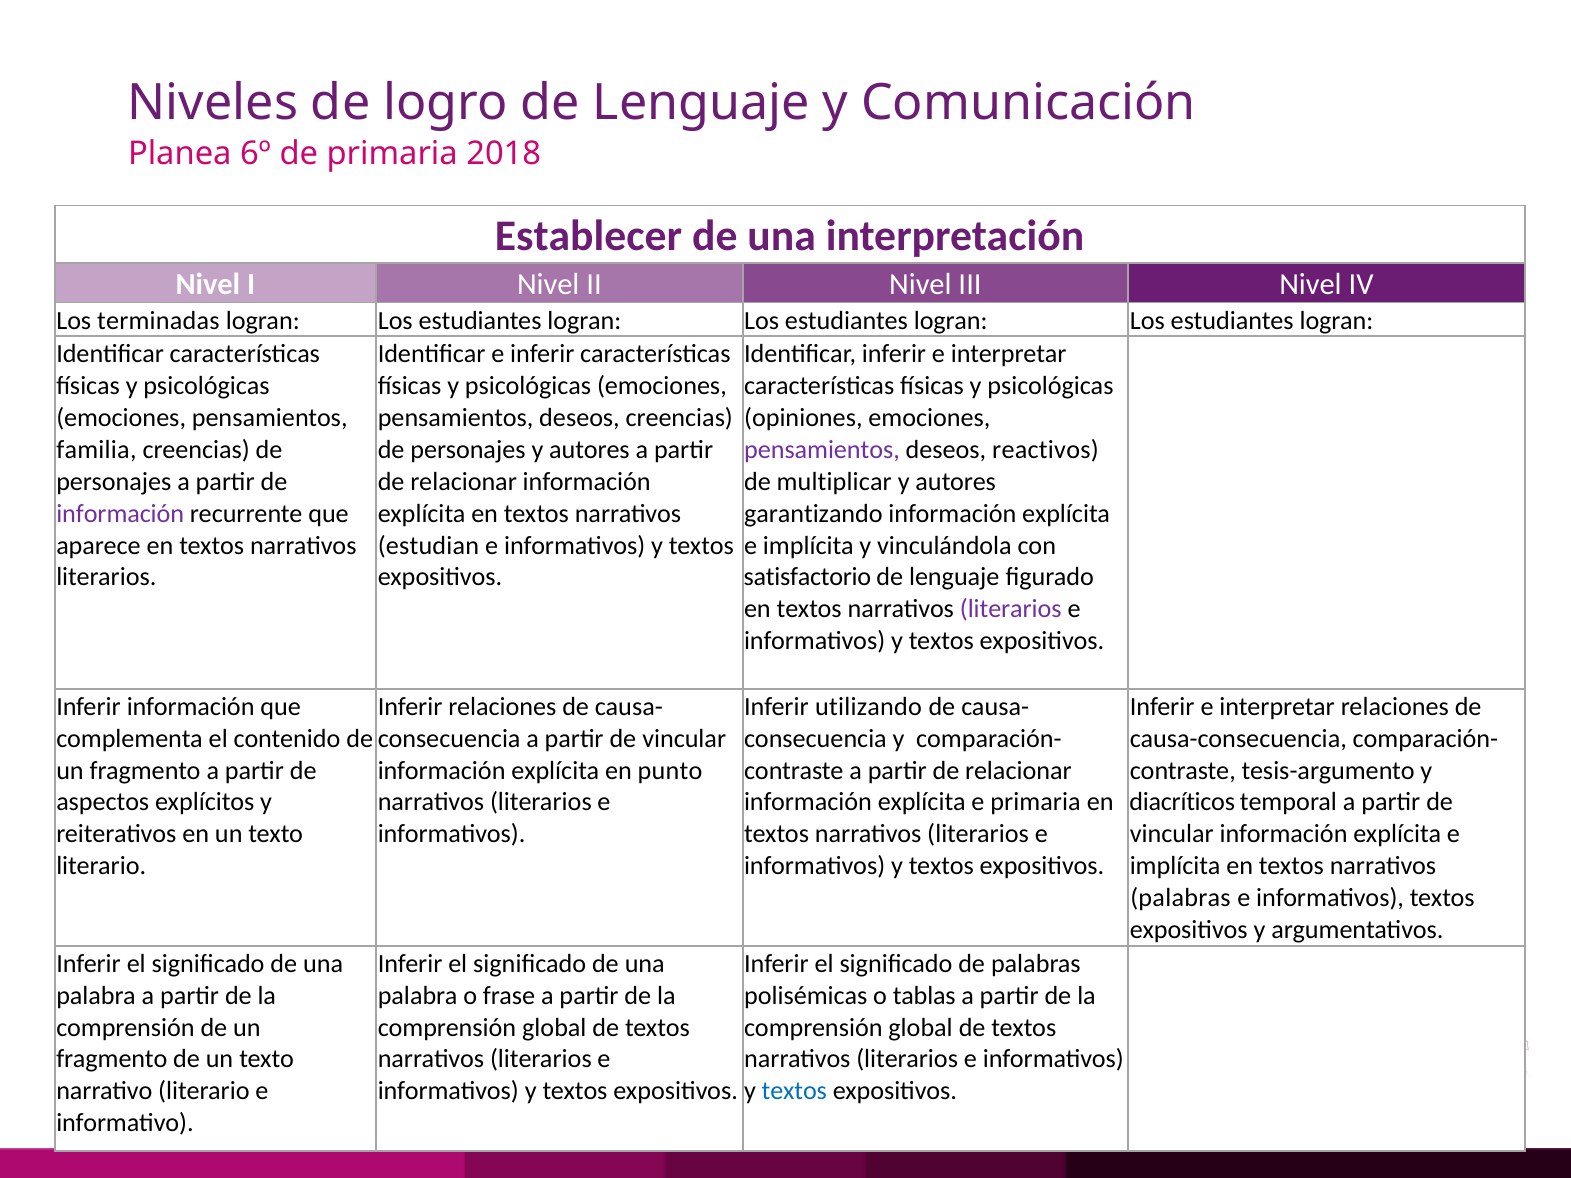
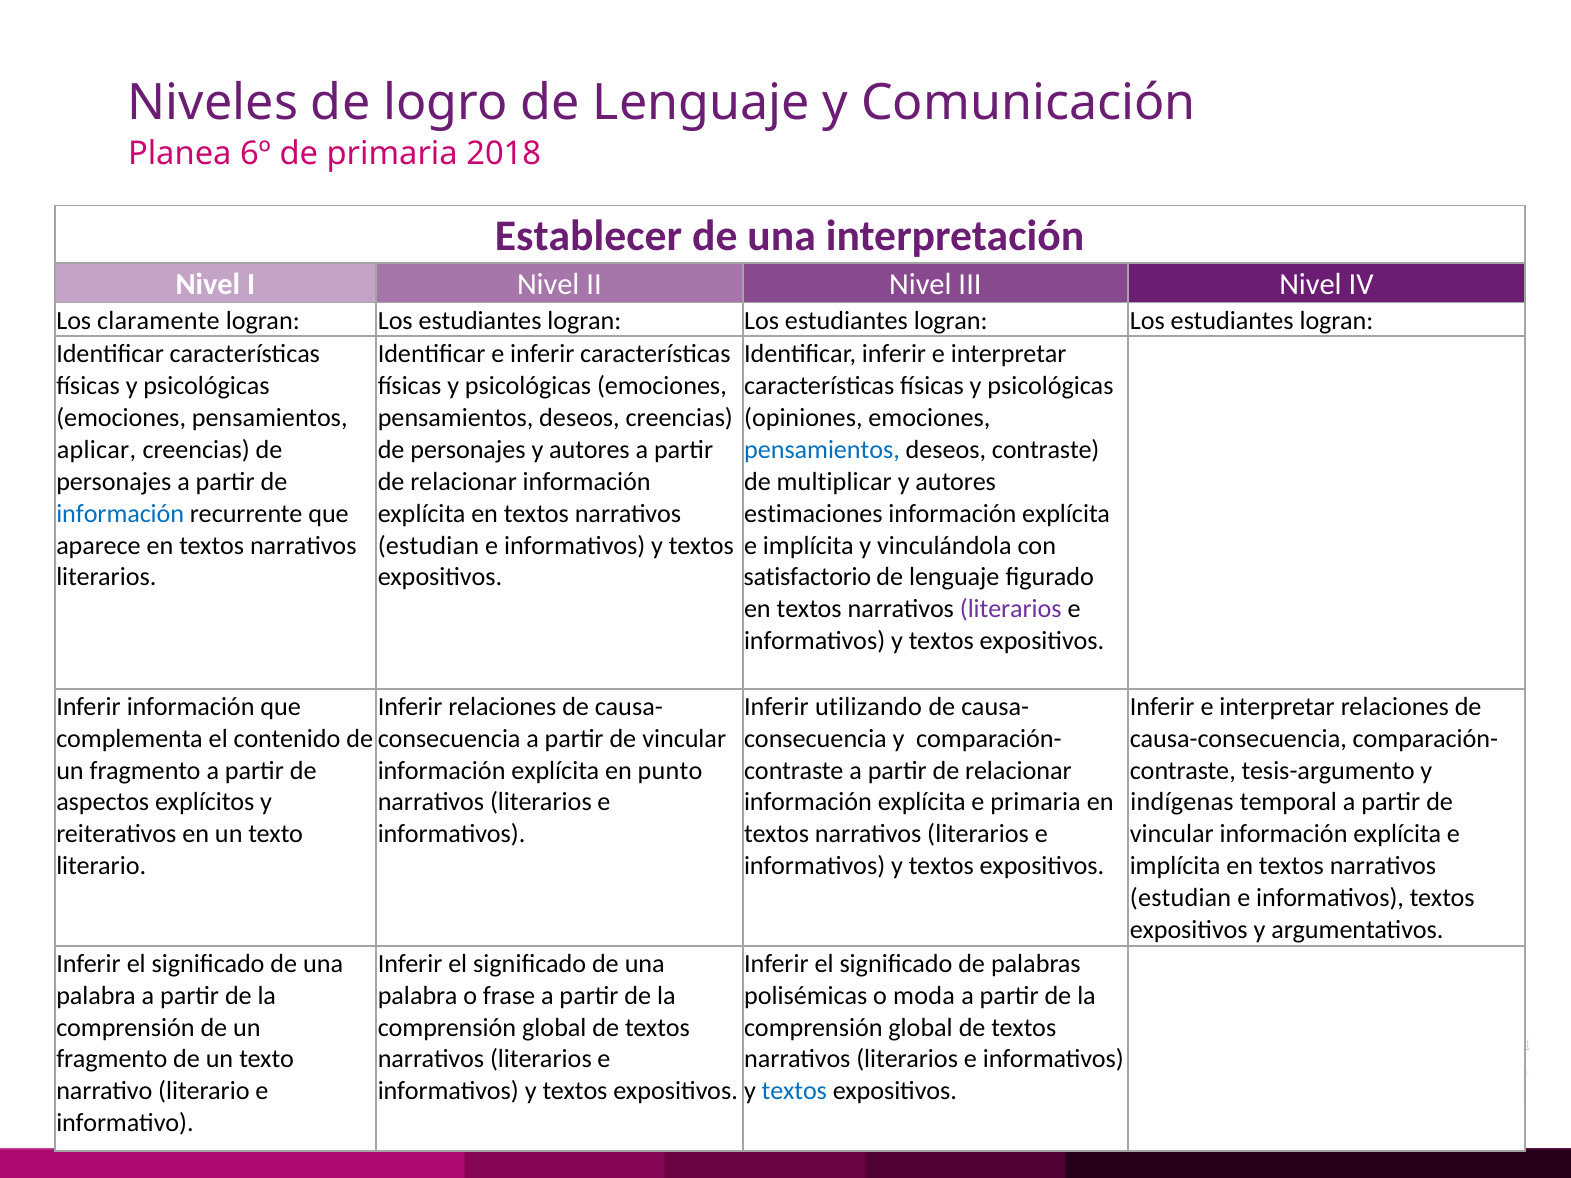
terminadas: terminadas -> claramente (158, 320)
familia: familia -> aplicar (96, 450)
pensamientos colour: purple -> blue (822, 450)
deseos reactivos: reactivos -> contraste (1046, 450)
información colour: purple -> blue (120, 514)
garantizando: garantizando -> estimaciones (813, 514)
diacríticos: diacríticos -> indígenas (1182, 803)
palabras: palabras -> estudian (1181, 898)
tablas: tablas -> moda (924, 996)
